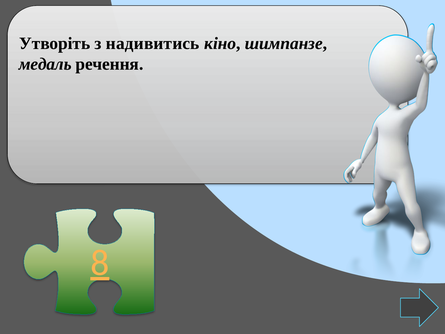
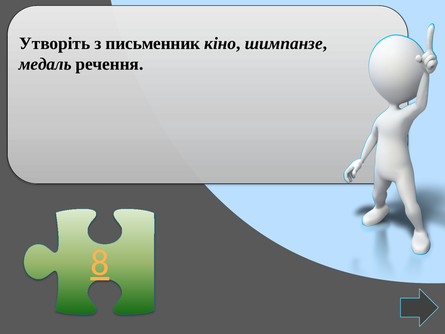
надивитись: надивитись -> письменник (153, 43)
